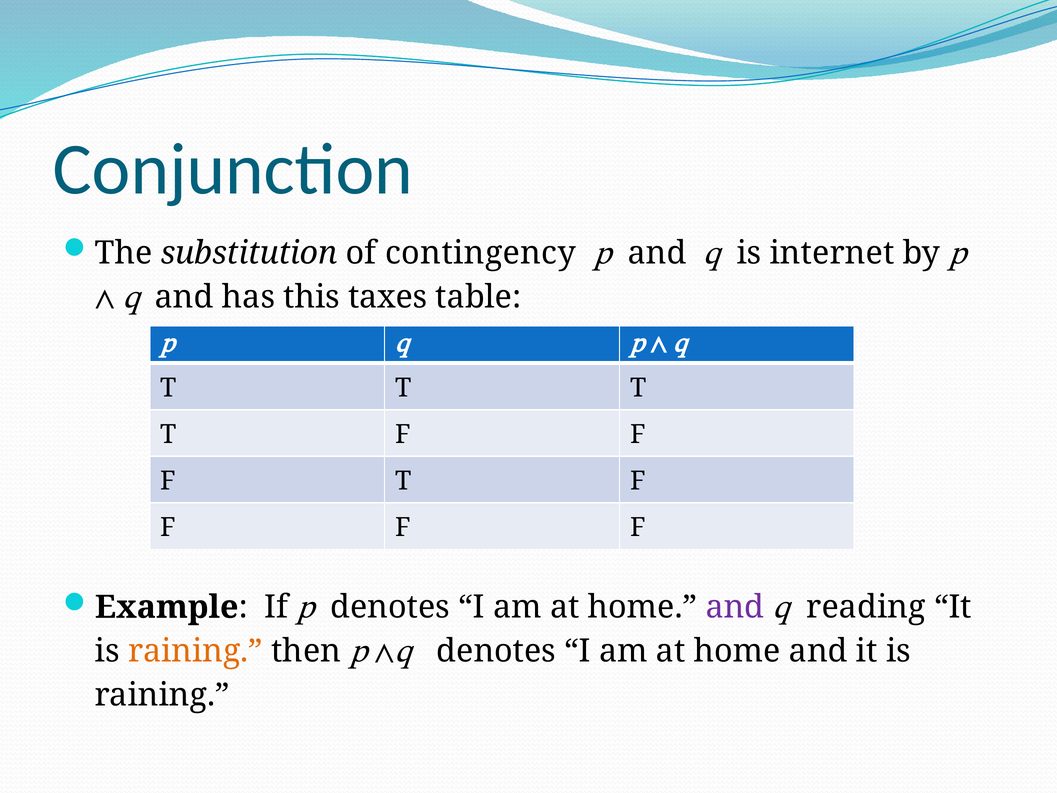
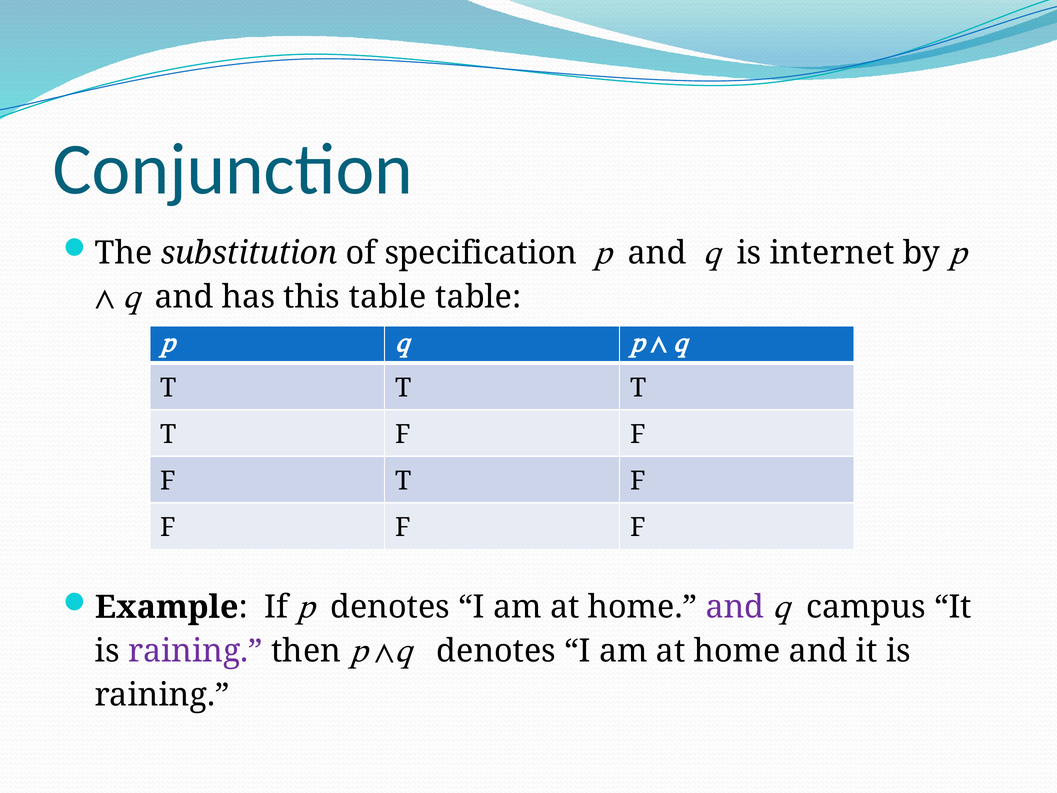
contingency: contingency -> specification (481, 253)
this taxes: taxes -> table (388, 297)
reading: reading -> campus (866, 607)
raining colour: orange -> purple (195, 651)
